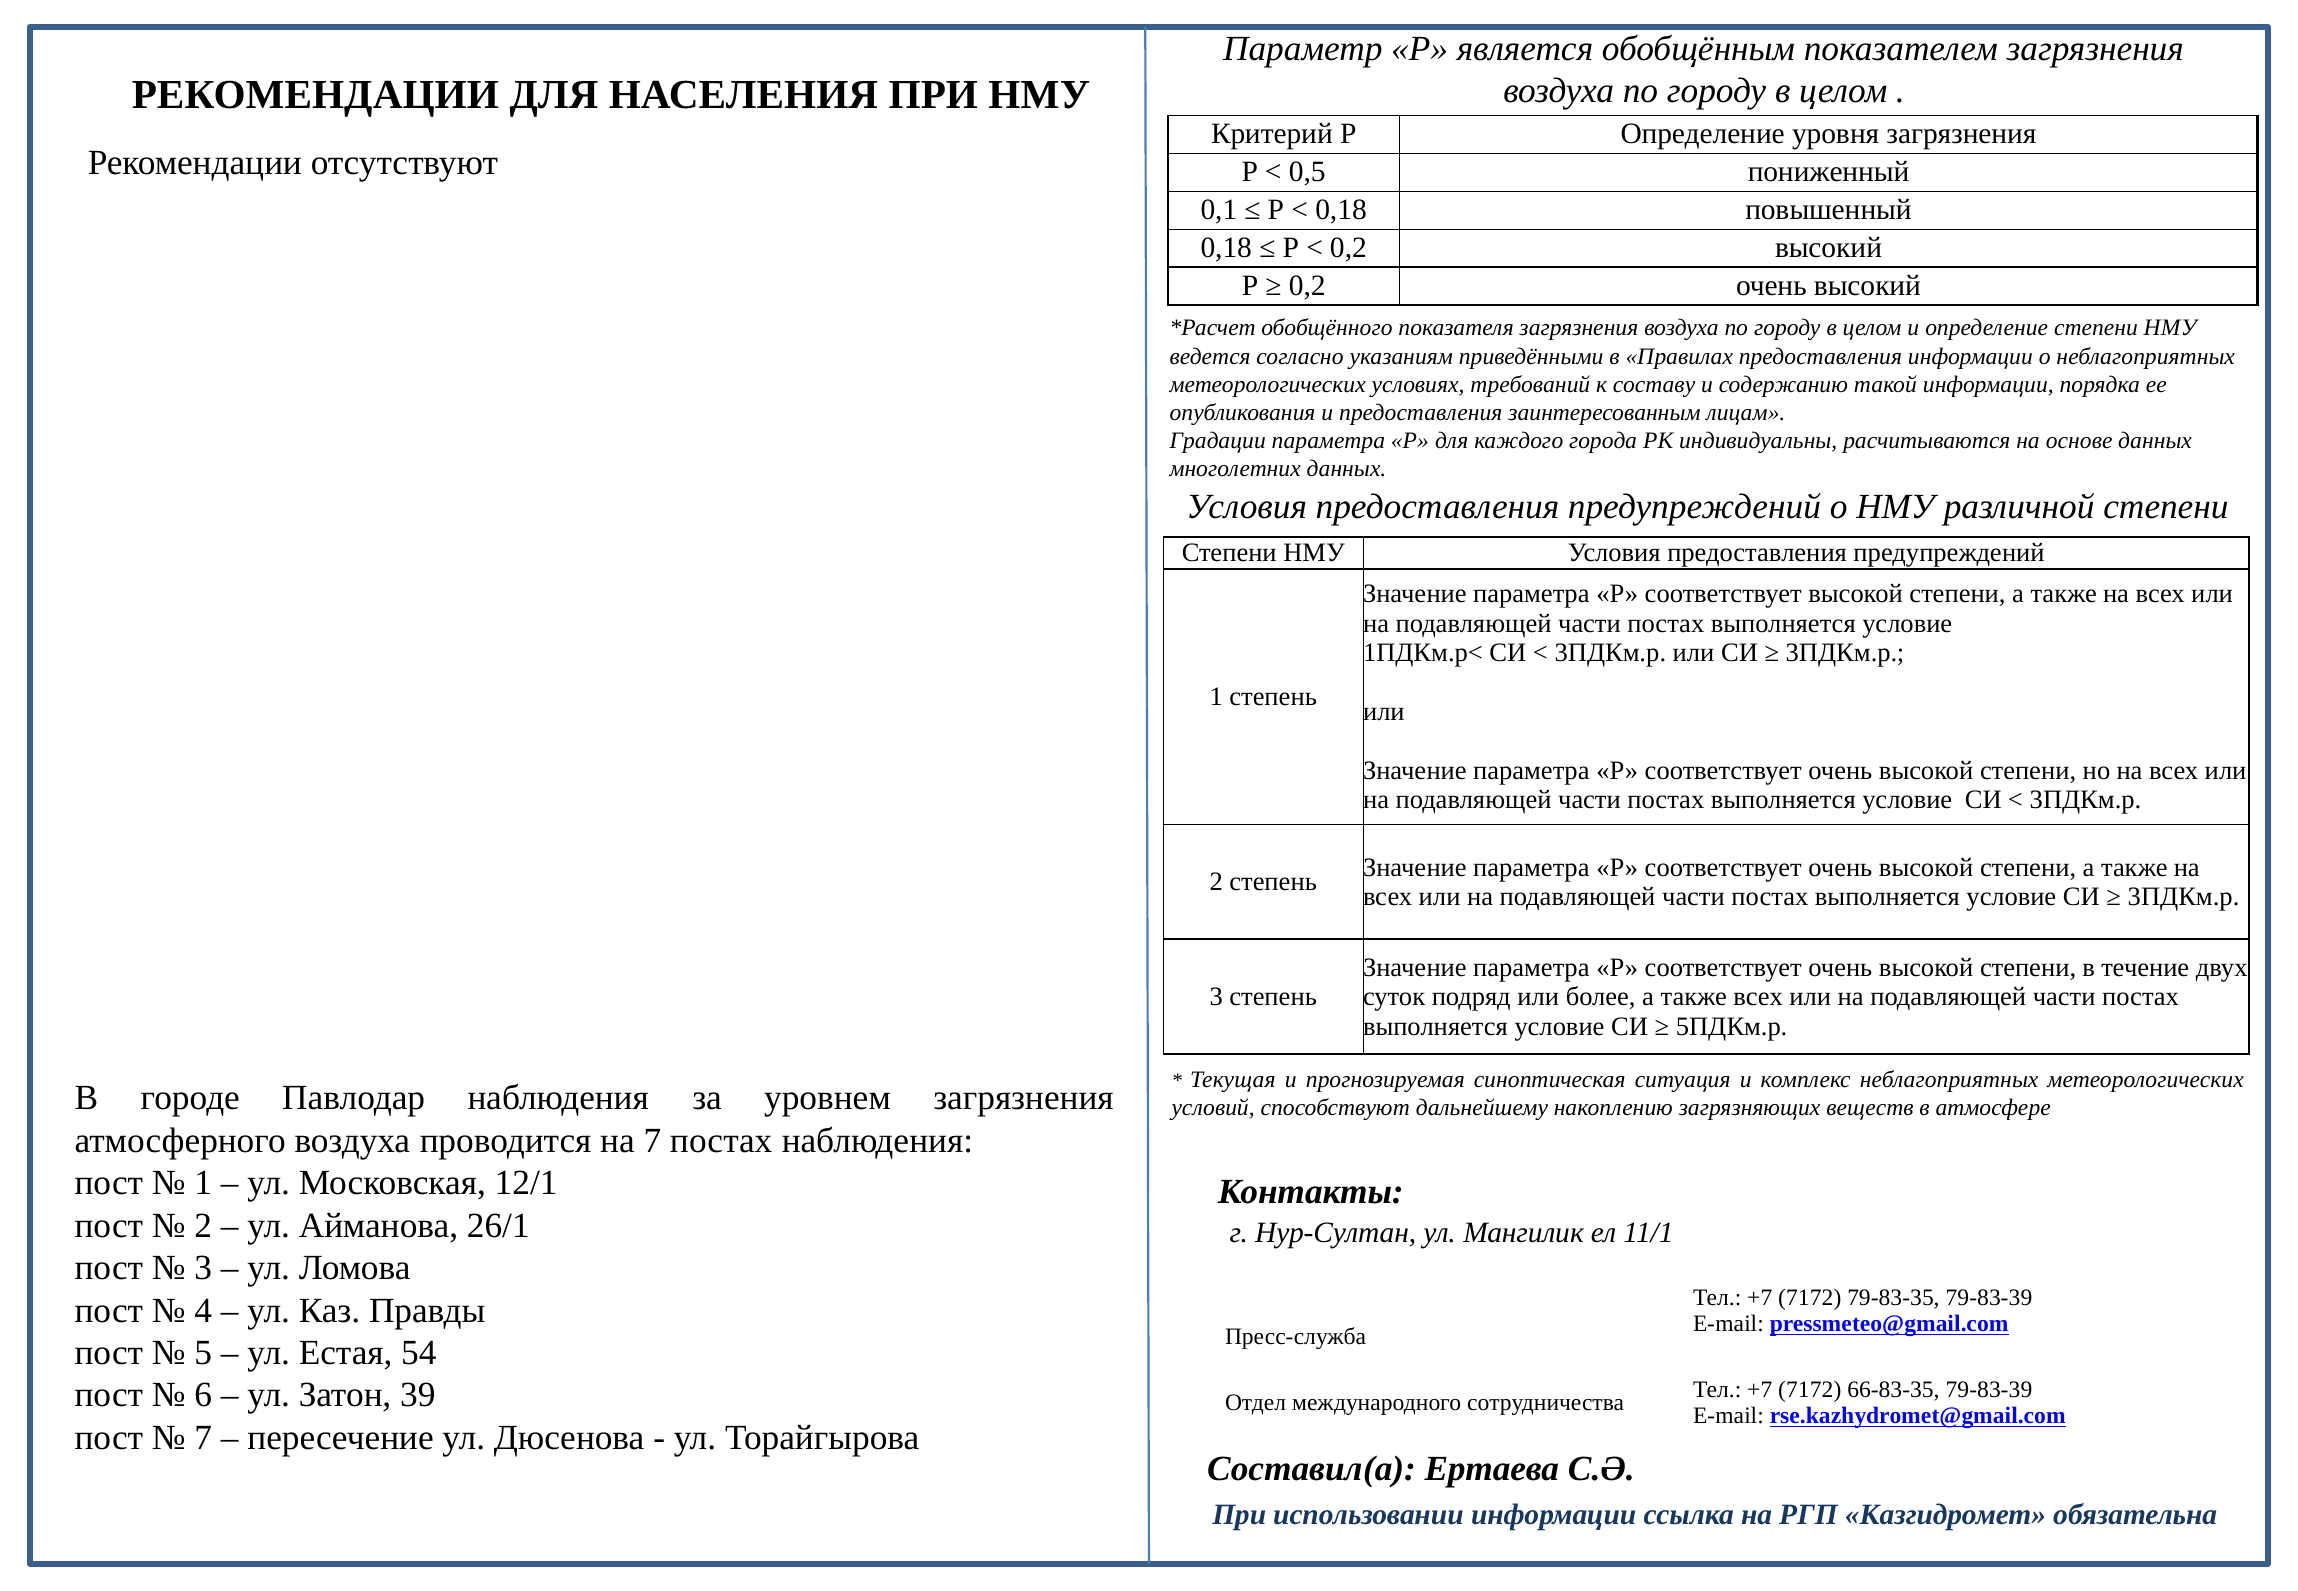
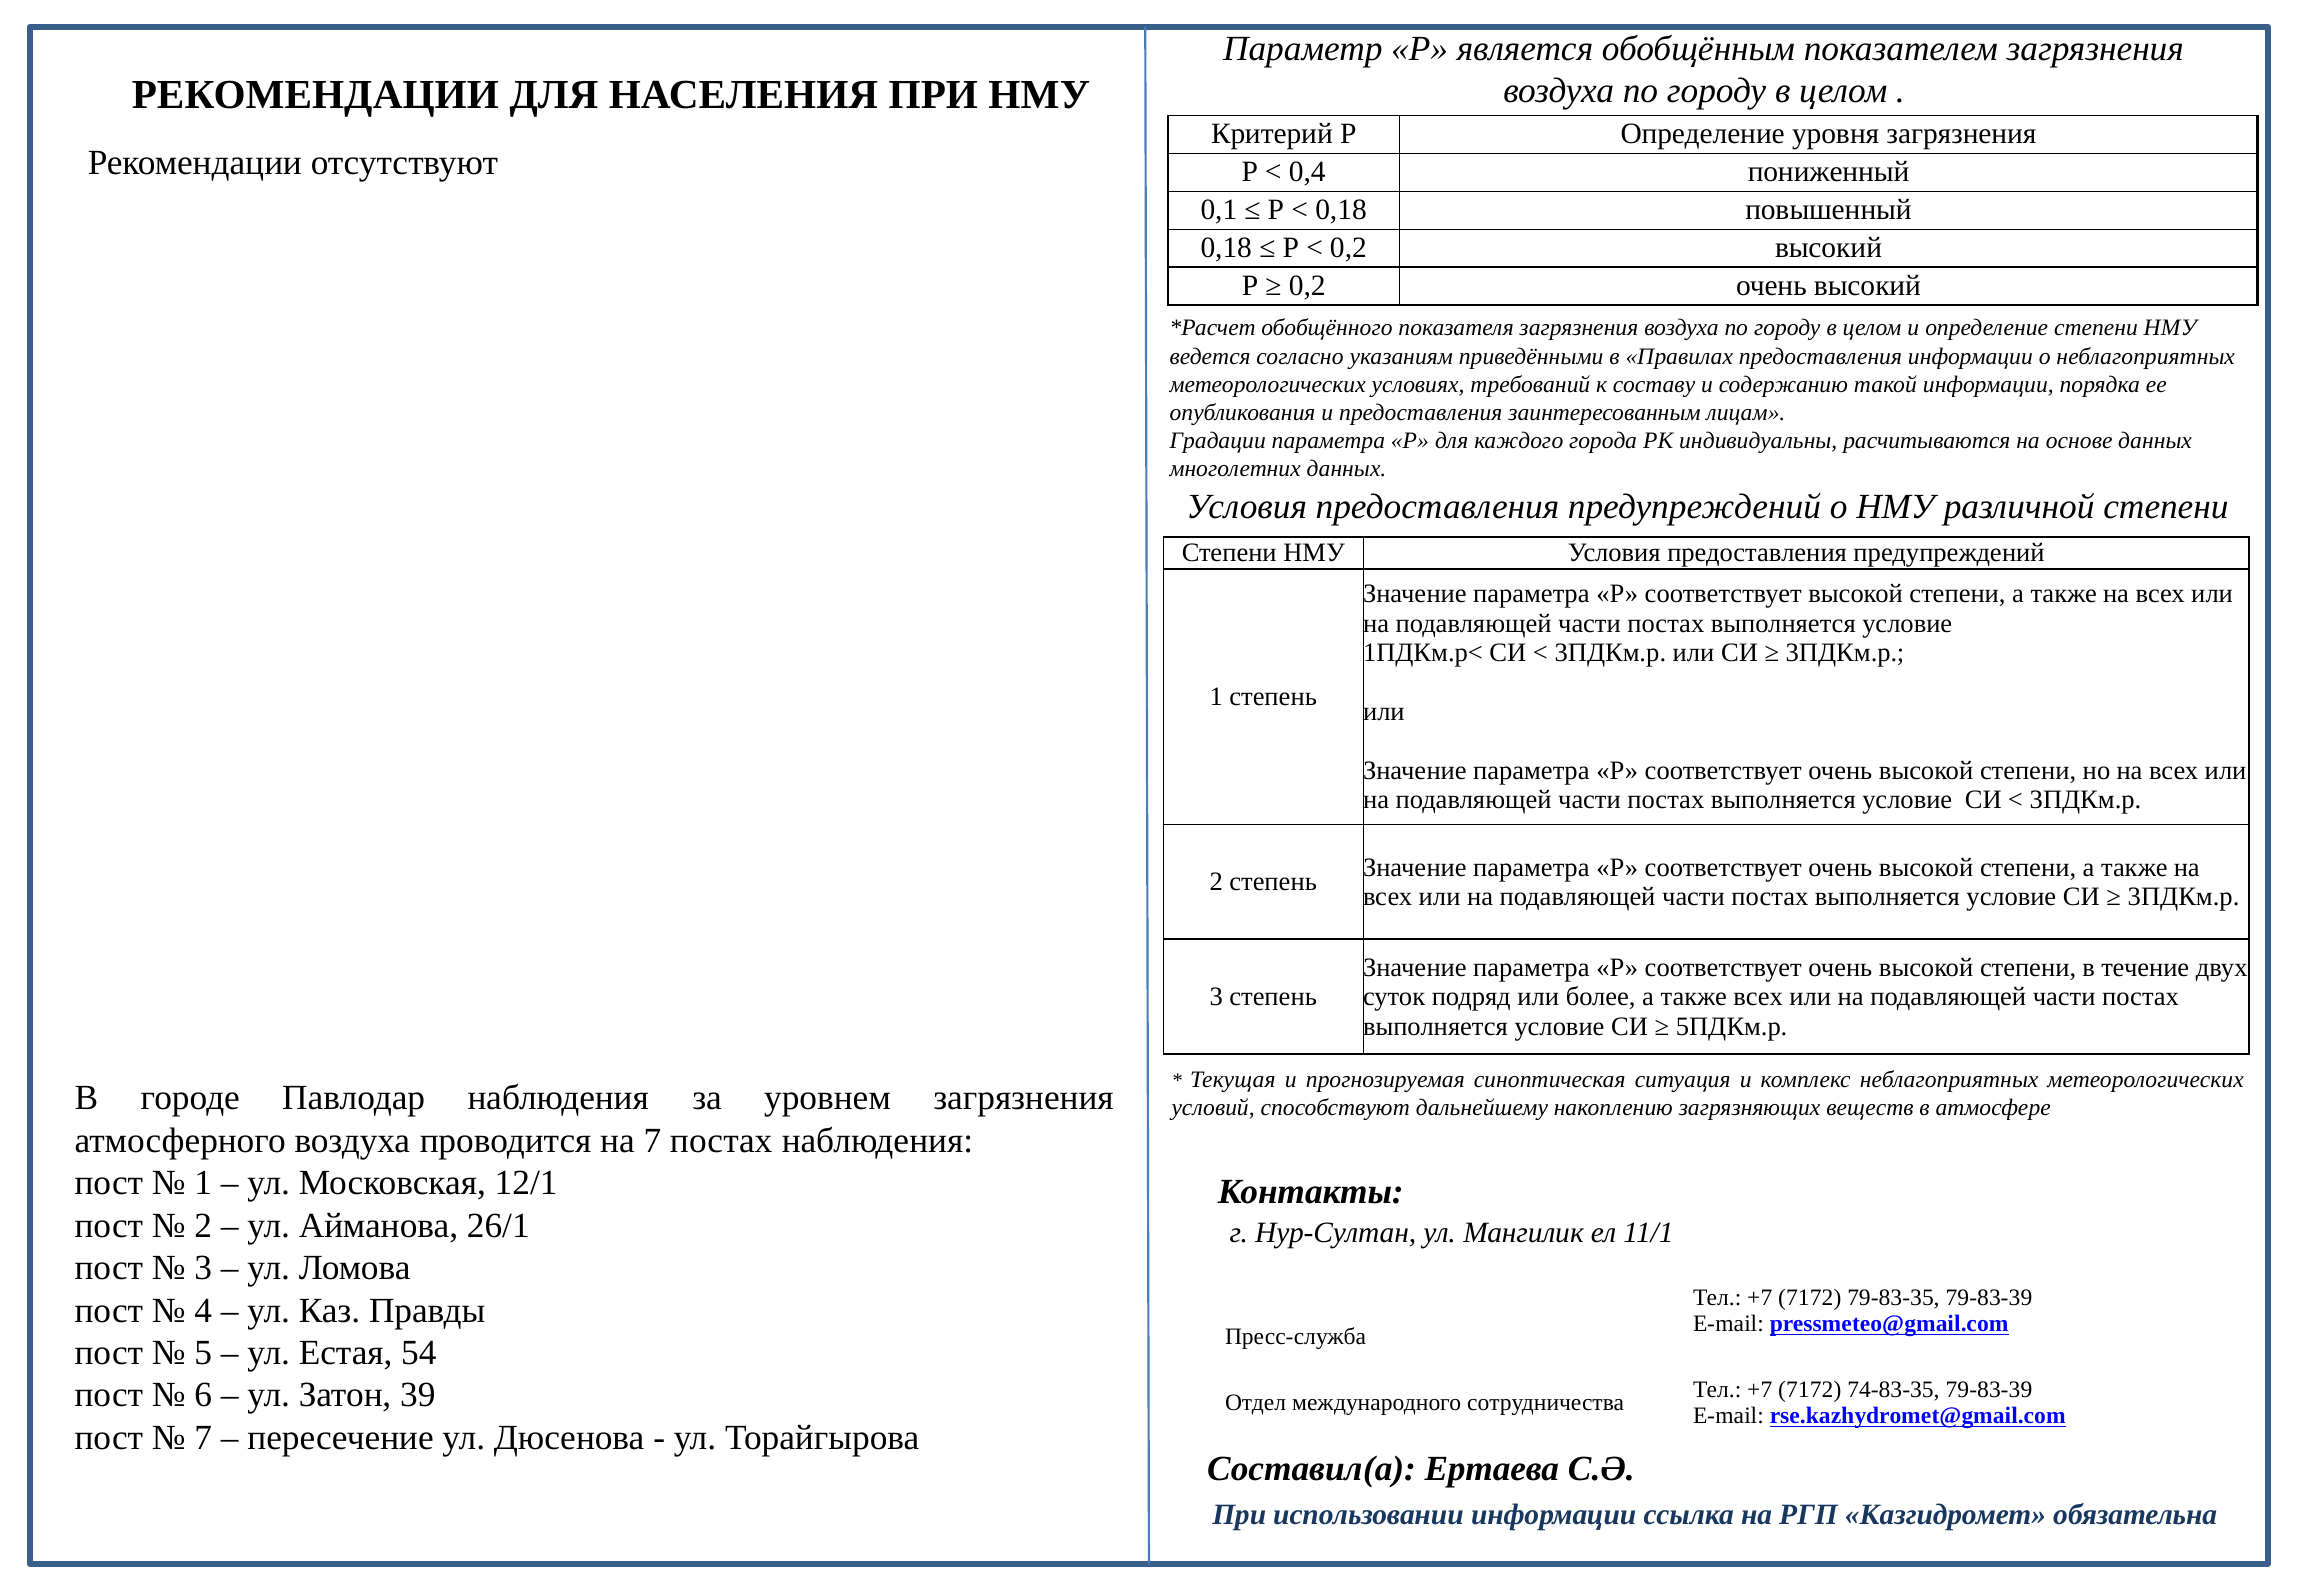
0,5: 0,5 -> 0,4 (1307, 172)
66-83-35: 66-83-35 -> 74-83-35 (1893, 1389)
